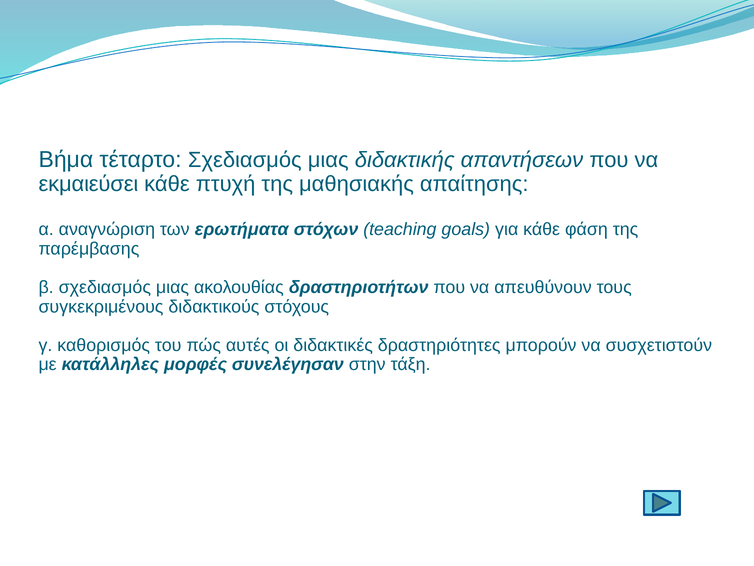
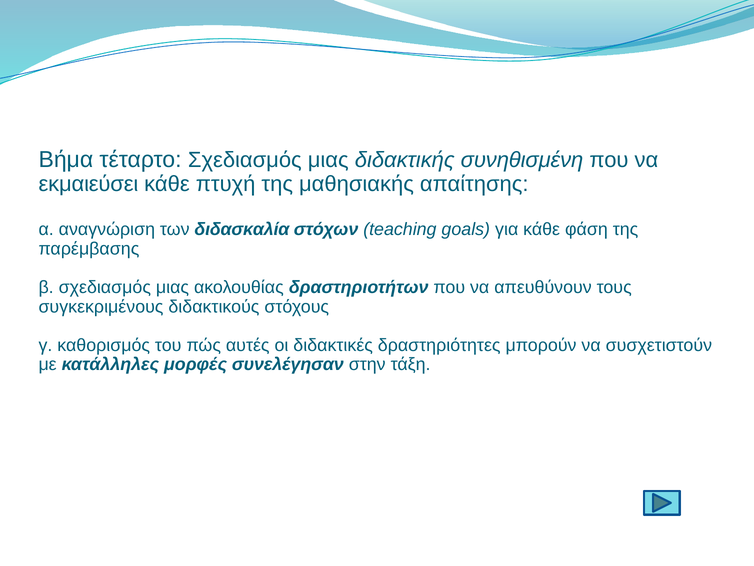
απαντήσεων: απαντήσεων -> συνηθισμένη (522, 160)
ερωτήματα: ερωτήματα -> διδασκαλία (242, 229)
